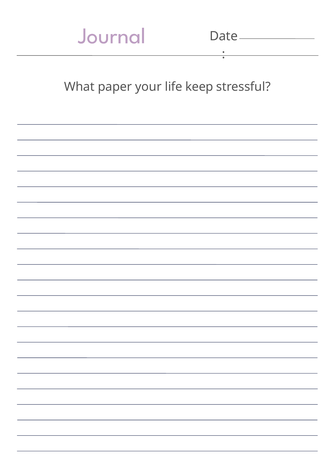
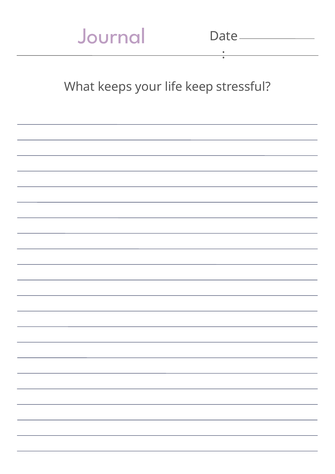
paper: paper -> keeps (115, 87)
